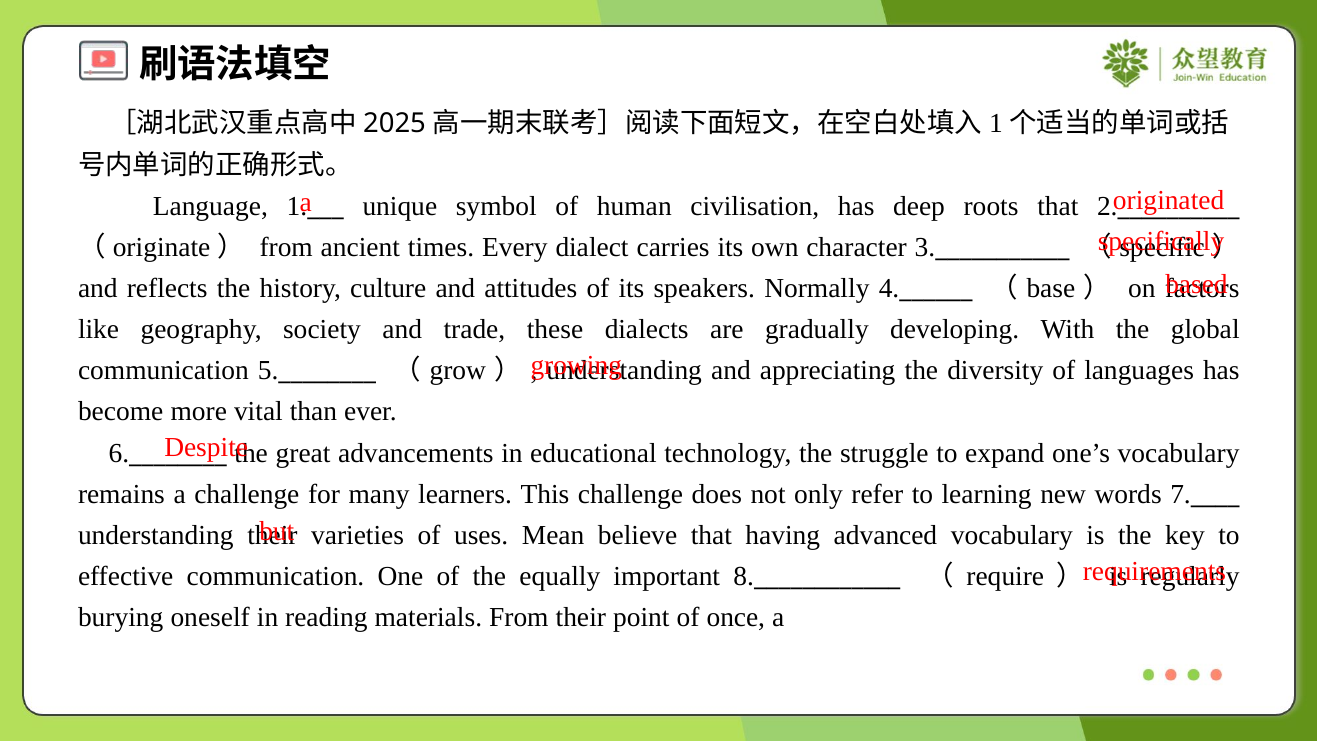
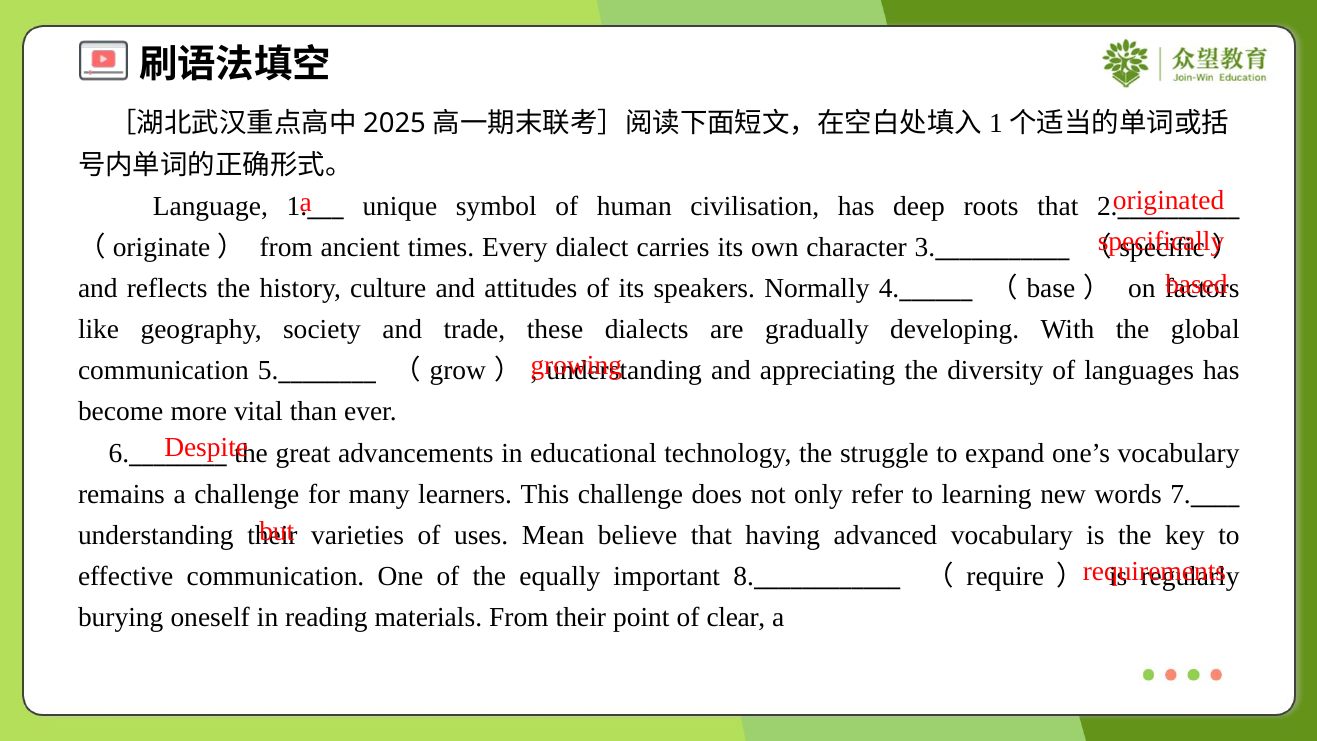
once: once -> clear (736, 617)
